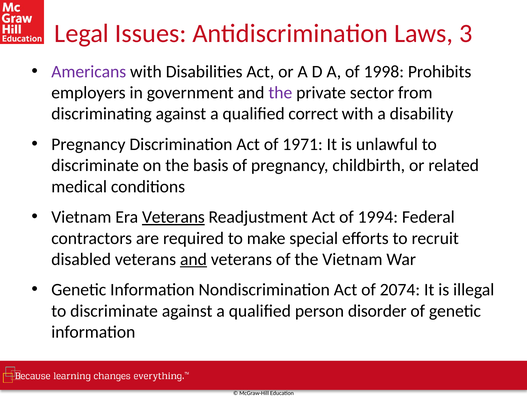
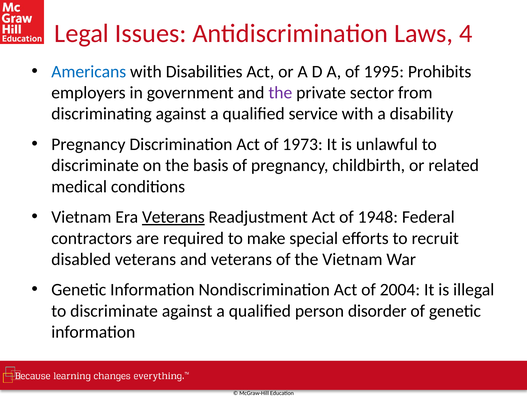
3: 3 -> 4 (466, 33)
Americans colour: purple -> blue (89, 71)
1998: 1998 -> 1995 (384, 71)
correct: correct -> service (313, 114)
1971: 1971 -> 1973 (303, 144)
1994: 1994 -> 1948 (378, 217)
and underline: present -> none (193, 259)
2074: 2074 -> 2004 (400, 289)
